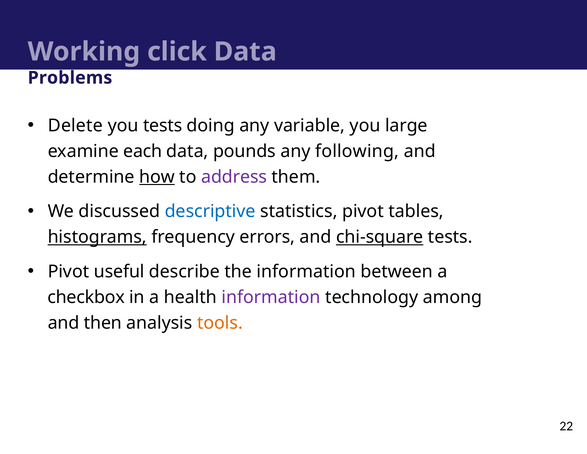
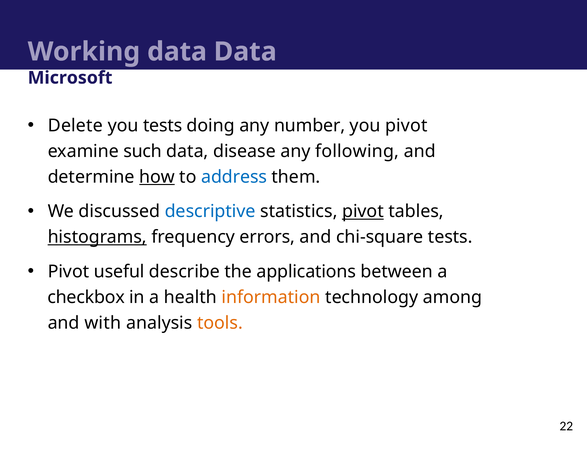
Working click: click -> data (177, 52)
Problems: Problems -> Microsoft (70, 78)
variable: variable -> number (310, 126)
you large: large -> pivot (406, 126)
each: each -> such (143, 151)
pounds: pounds -> disease (244, 151)
address colour: purple -> blue (234, 177)
pivot underline: none -> present (363, 211)
chi-square underline: present -> none (380, 237)
the information: information -> applications (306, 271)
information colour: purple -> orange (271, 297)
then: then -> with (103, 323)
